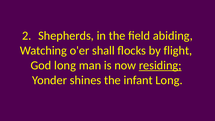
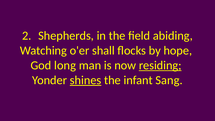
flight: flight -> hope (178, 51)
shines underline: none -> present (86, 80)
infant Long: Long -> Sang (169, 80)
